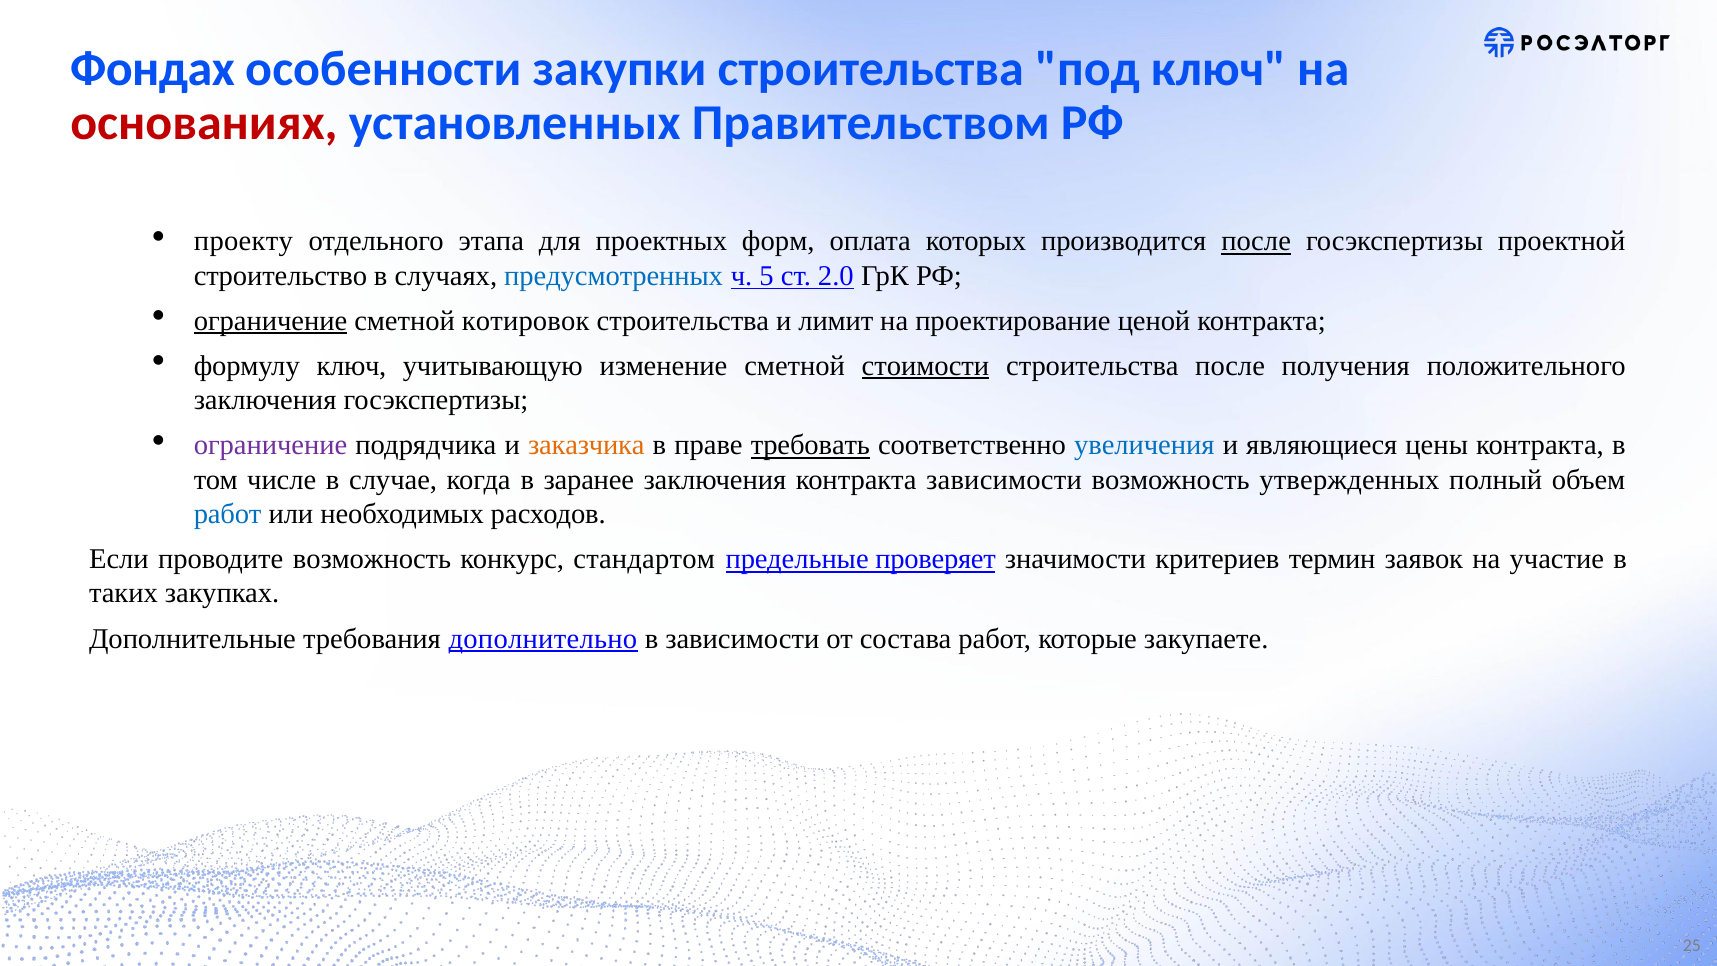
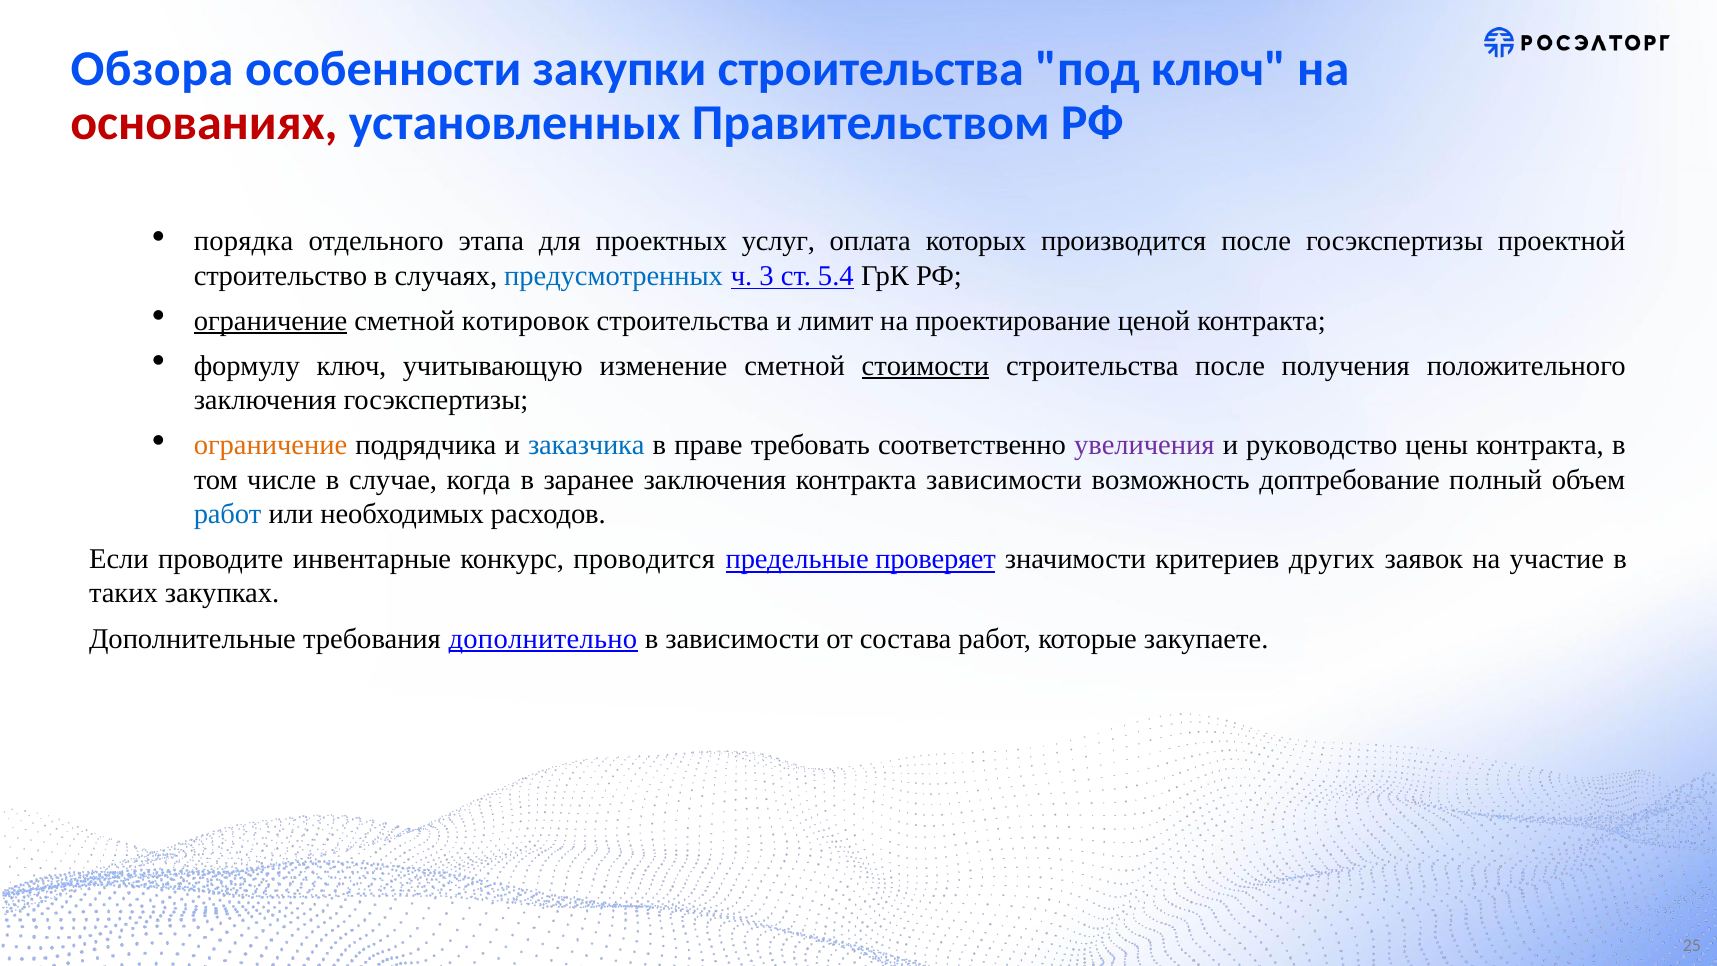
Фондах: Фондах -> Обзора (152, 69)
проекту: проекту -> порядка (243, 241)
форм: форм -> услуг (778, 241)
после underline: present -> none (1256, 241)
5: 5 -> 3 (767, 276)
2.0: 2.0 -> 5.4 (836, 276)
ограничение colour: purple -> orange (271, 445)
заказчика colour: orange -> blue (586, 445)
требовать underline: present -> none (810, 445)
увеличения colour: blue -> purple (1144, 445)
являющиеся: являющиеся -> руководство (1322, 445)
утвержденных: утвержденных -> доптребование (1350, 480)
проводите возможность: возможность -> инвентарные (372, 559)
стандартом: стандартом -> проводится (644, 559)
термин: термин -> других (1332, 559)
